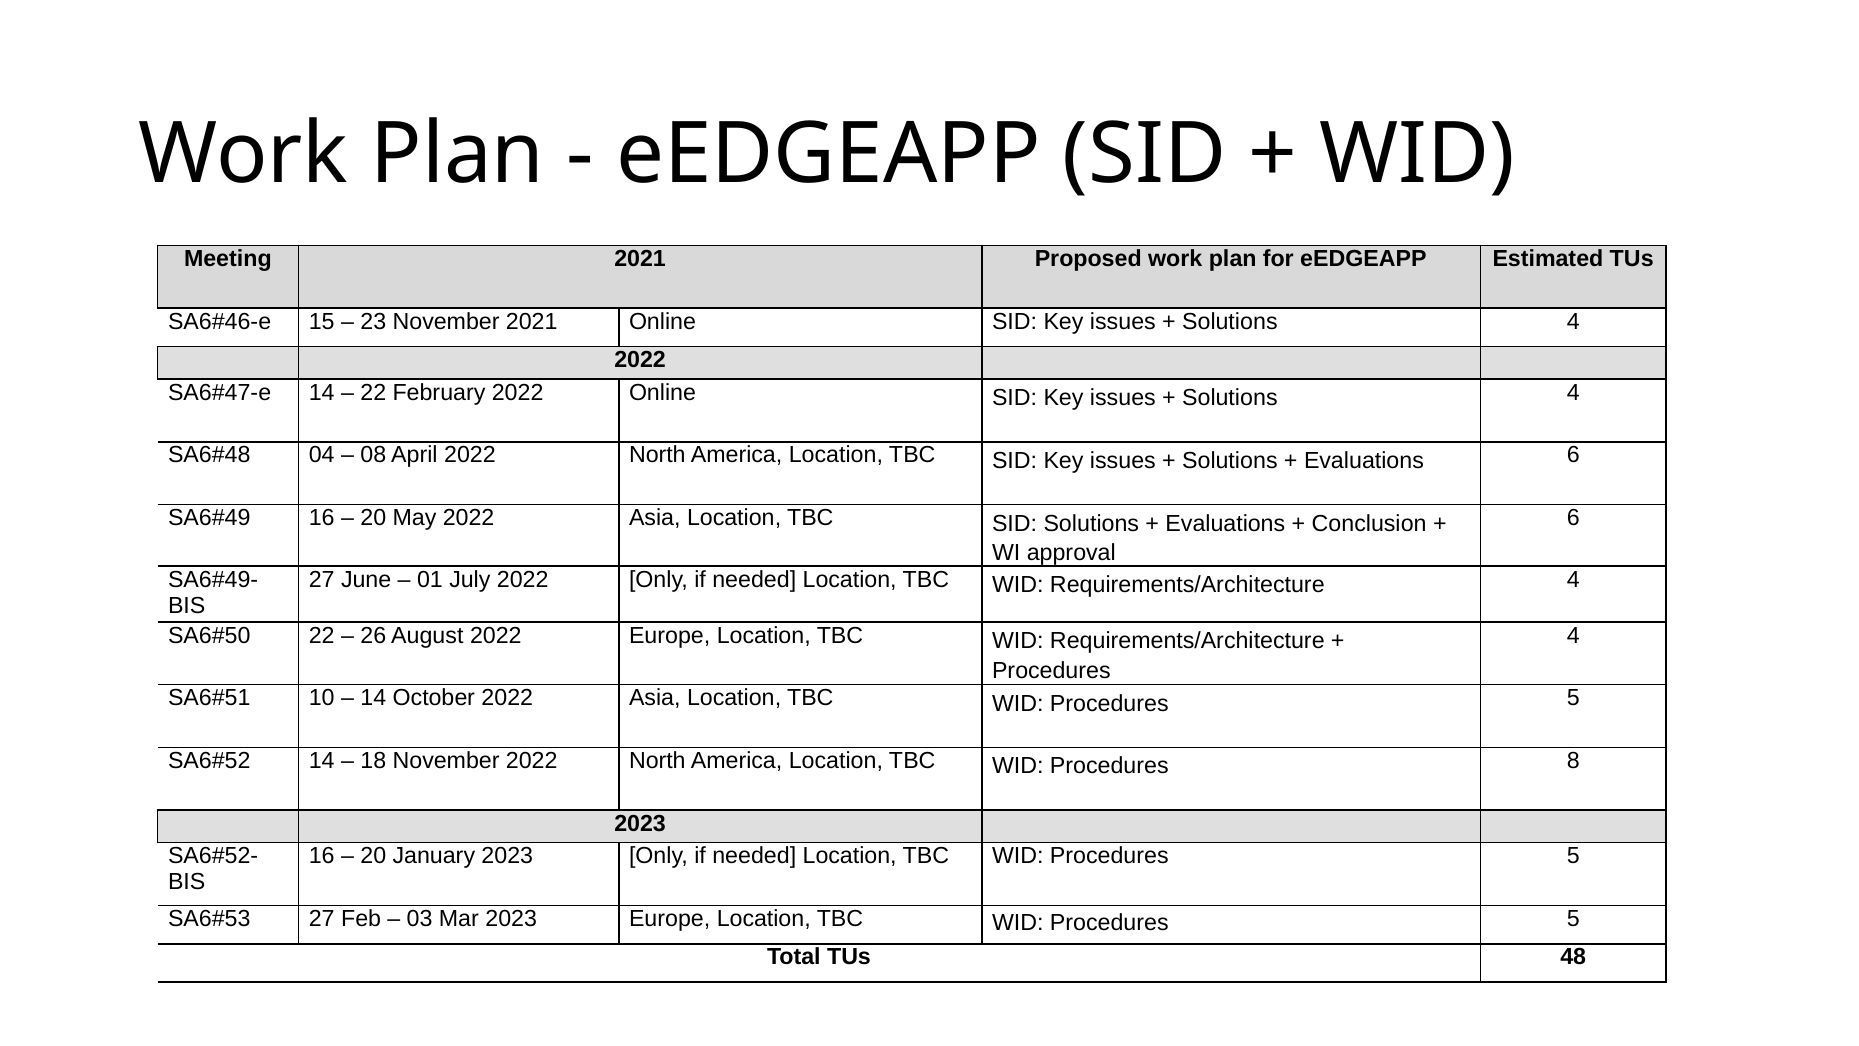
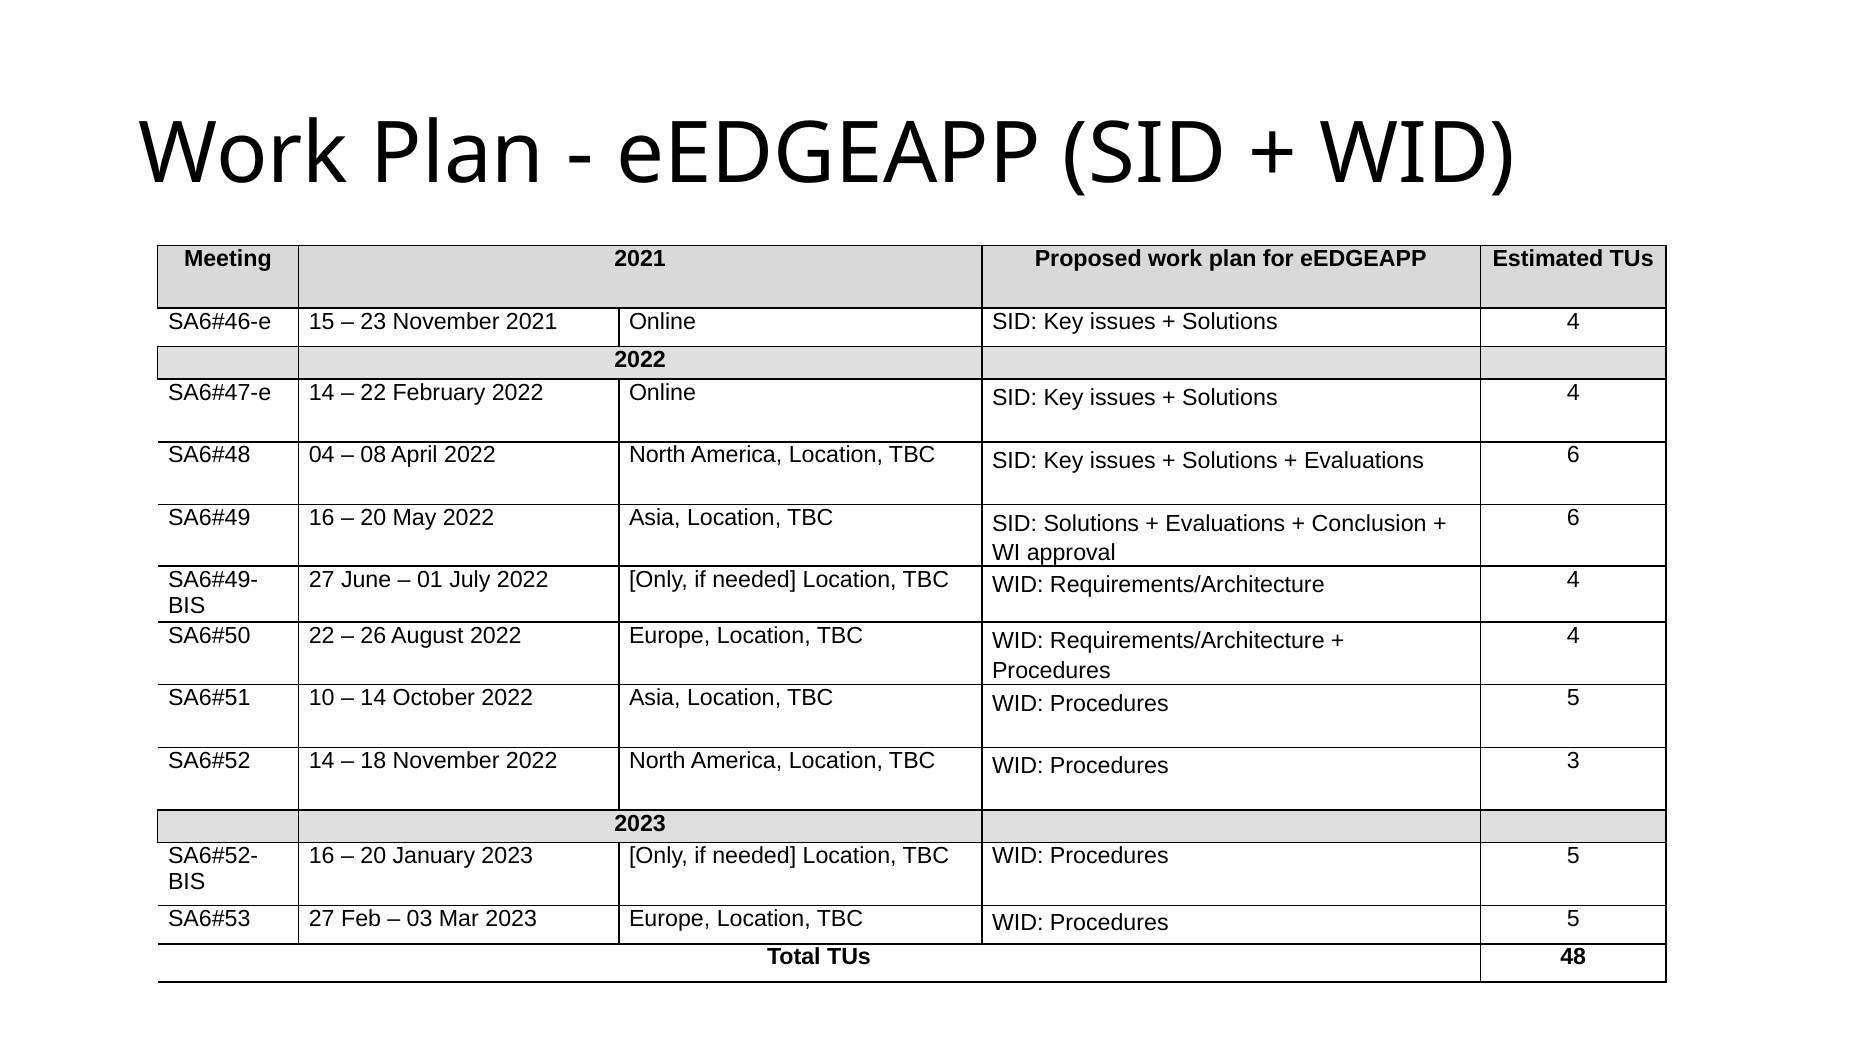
8: 8 -> 3 (1573, 761)
